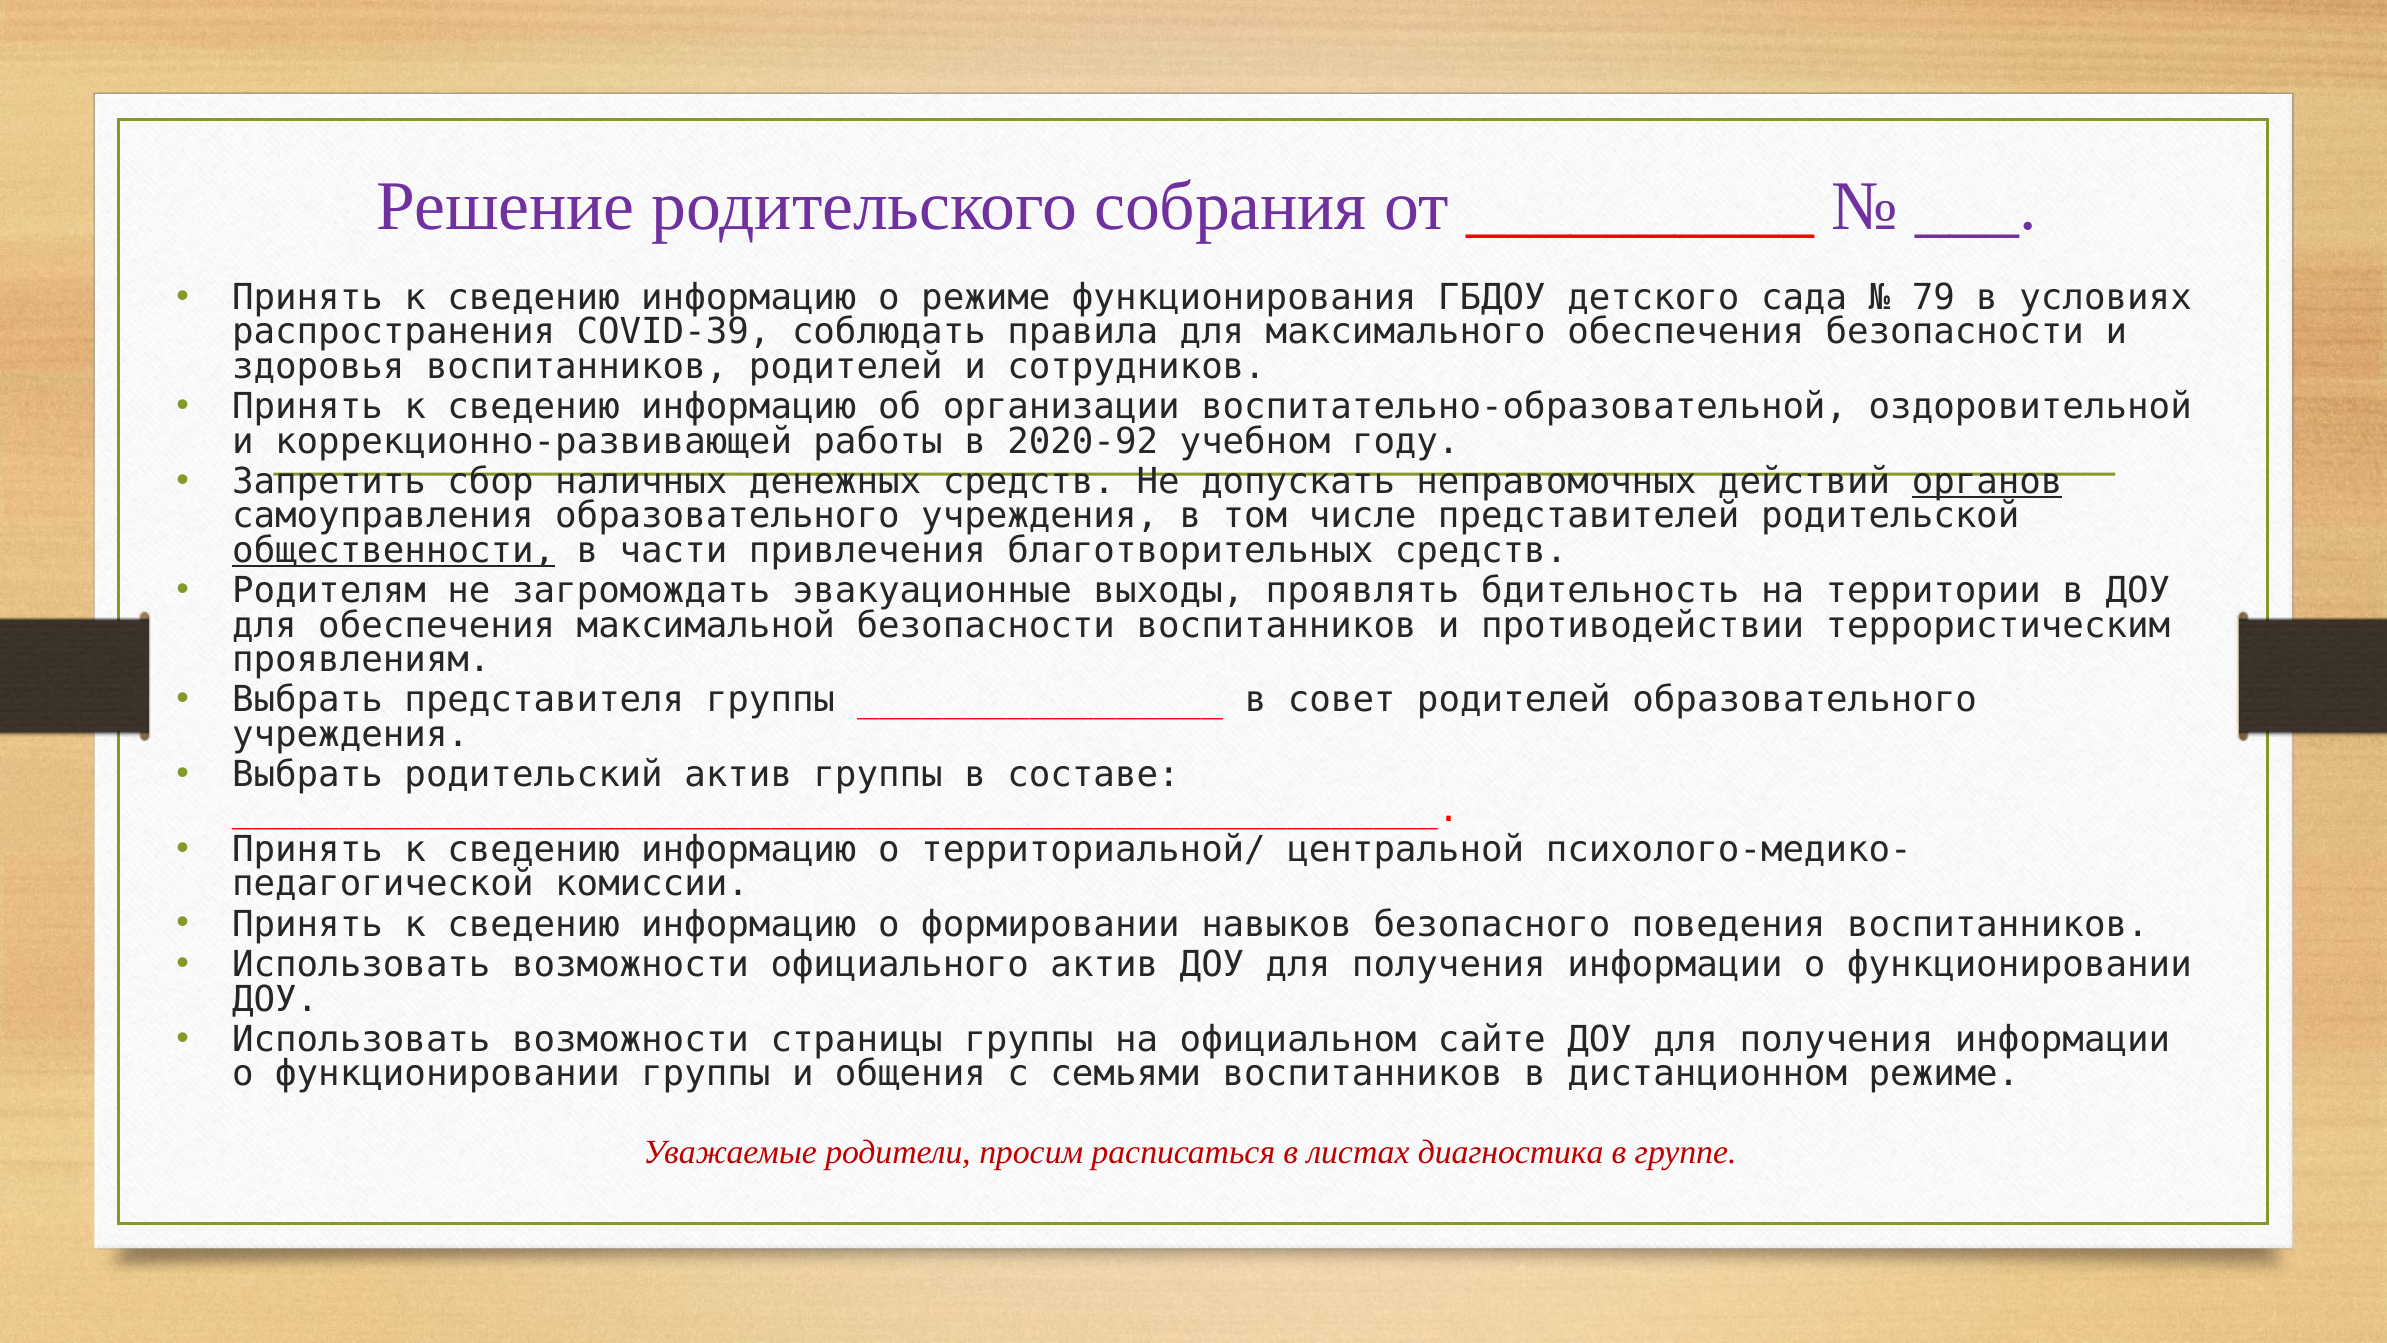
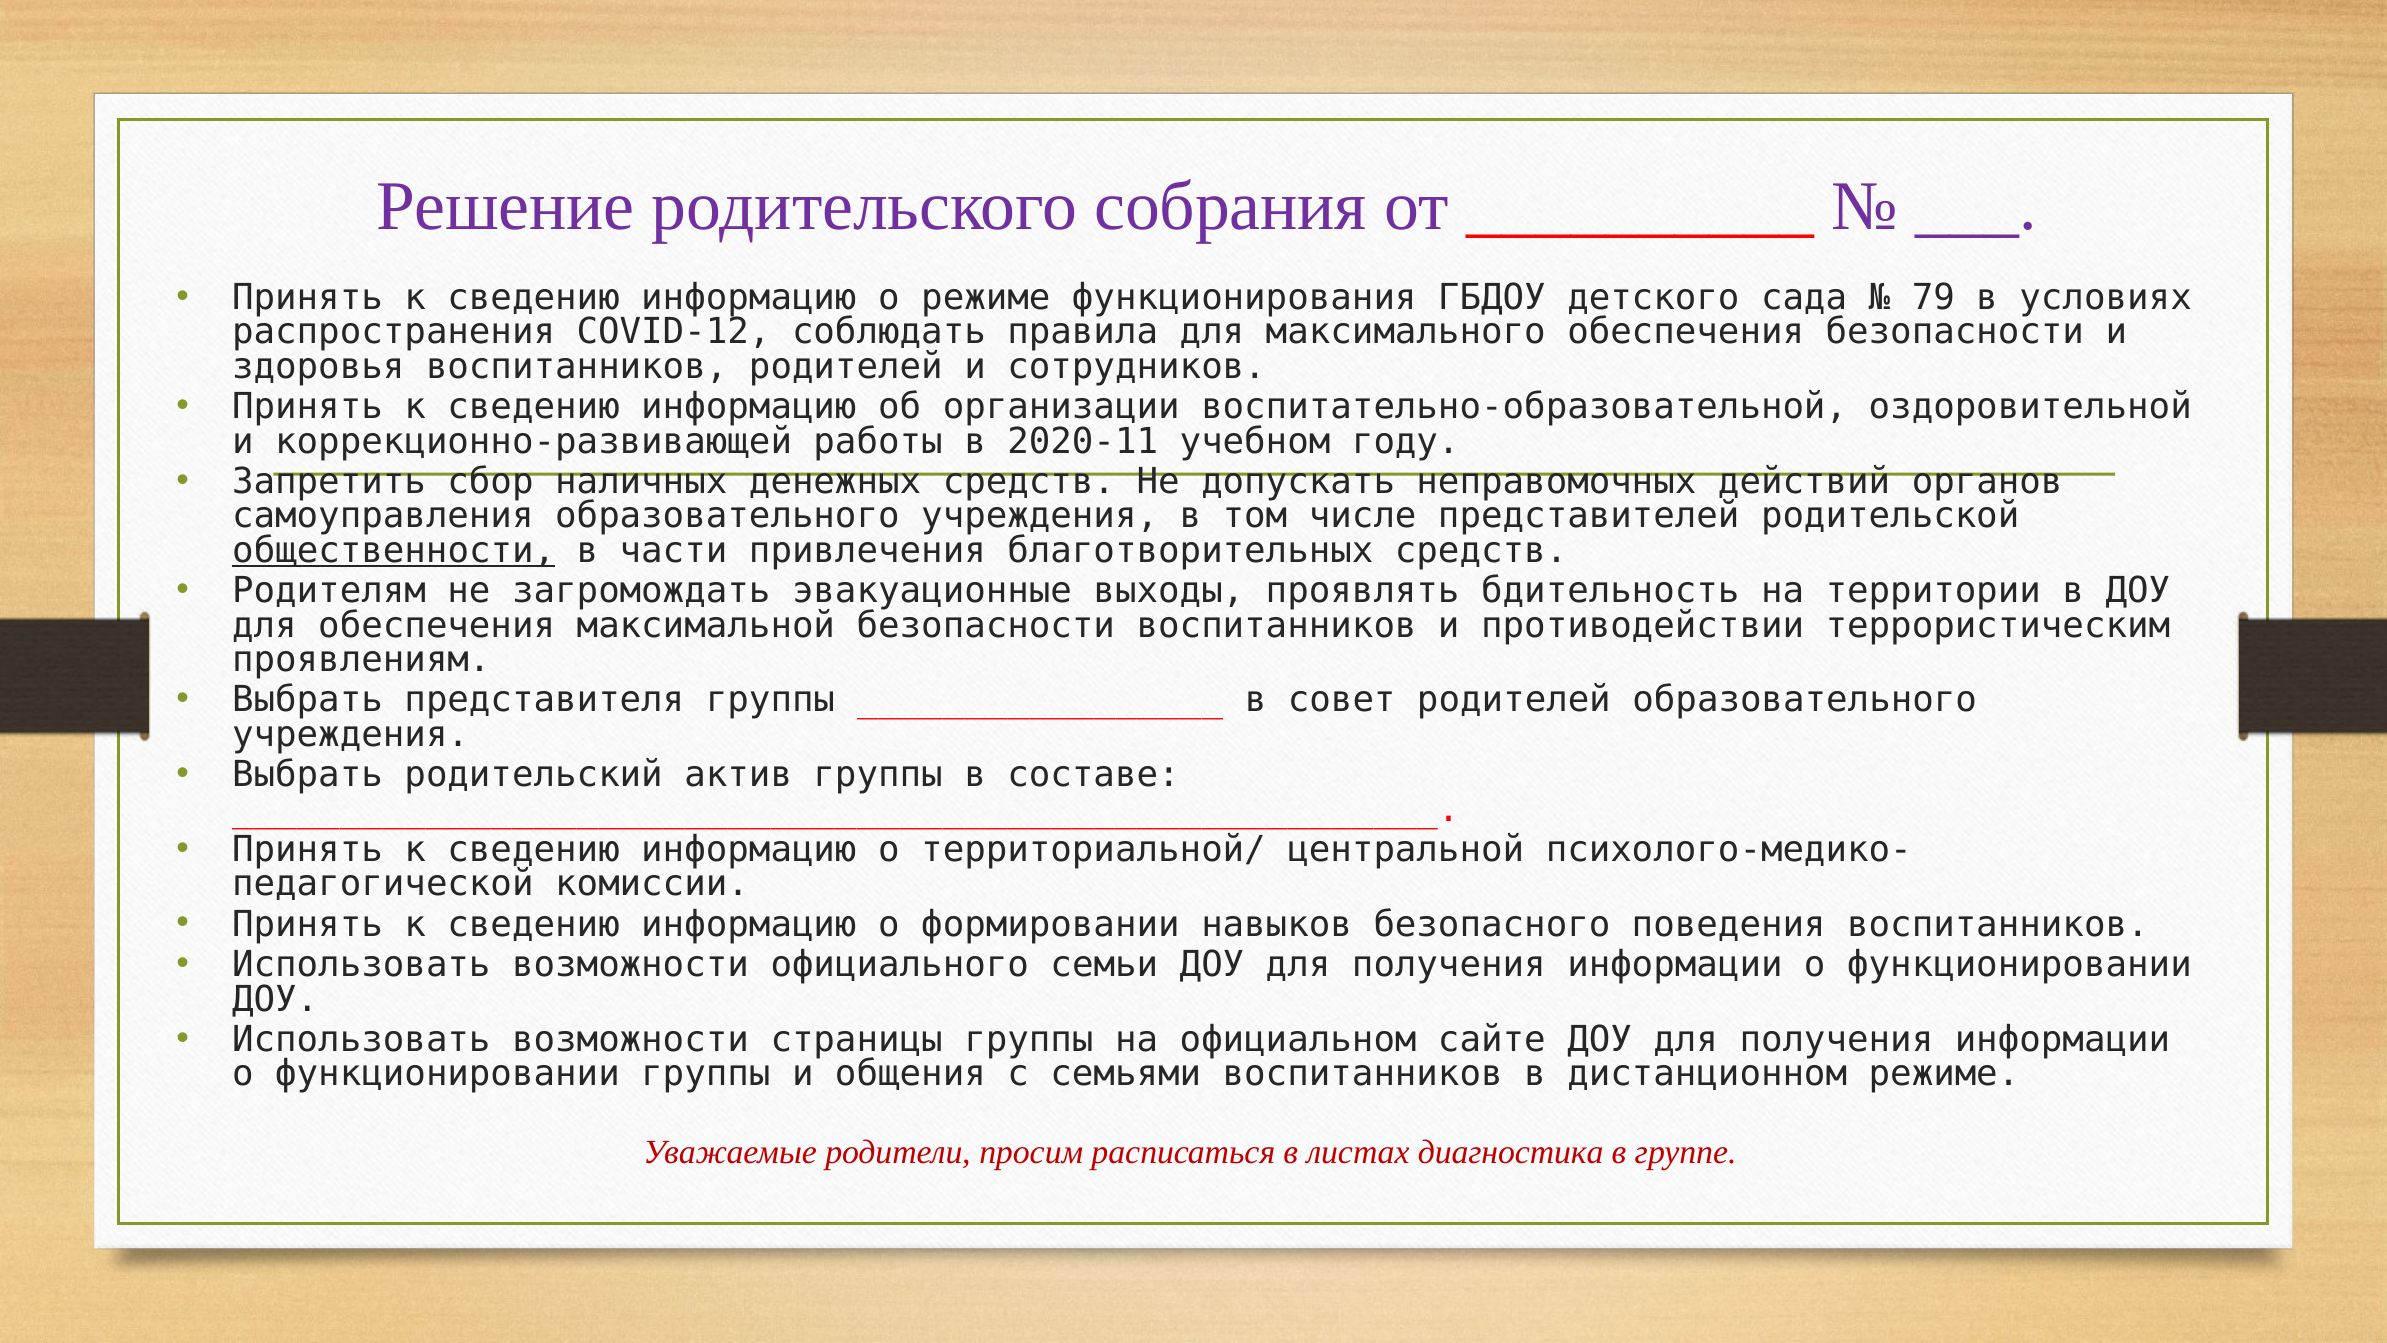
COVID-39: COVID-39 -> COVID-12 (673, 332)
2020-92: 2020-92 -> 2020-11 (1083, 441)
органов underline: present -> none (1987, 481)
официального актив: актив -> семьи (1104, 965)
